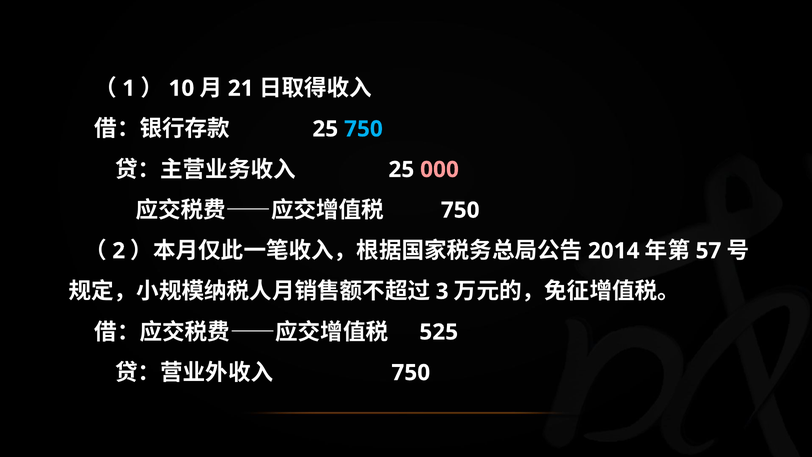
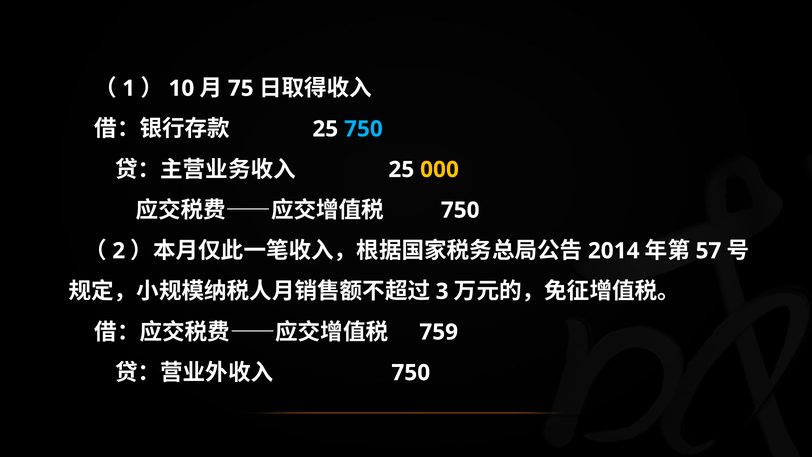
21: 21 -> 75 (241, 88)
000 colour: pink -> yellow (440, 170)
525: 525 -> 759 (439, 332)
